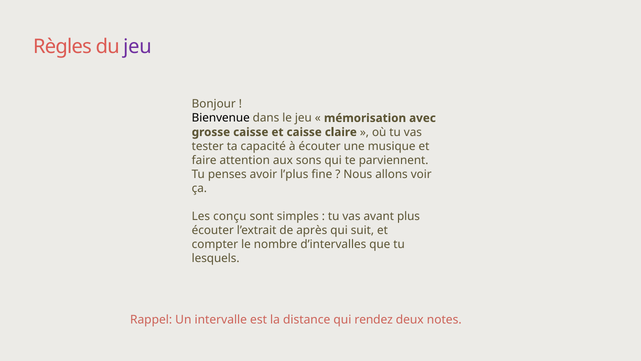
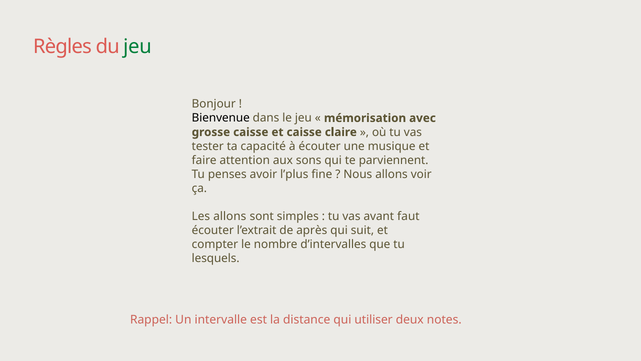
jeu colour: purple -> green (137, 47)
Les conçu: conçu -> allons (230, 216)
plus: plus -> faut (408, 216)
rendez: rendez -> utiliser (374, 319)
